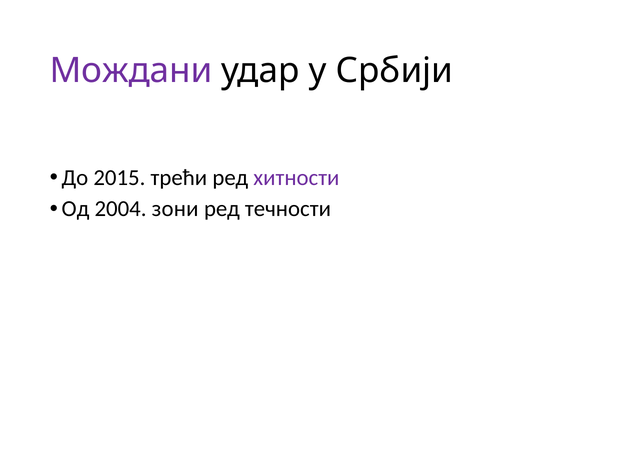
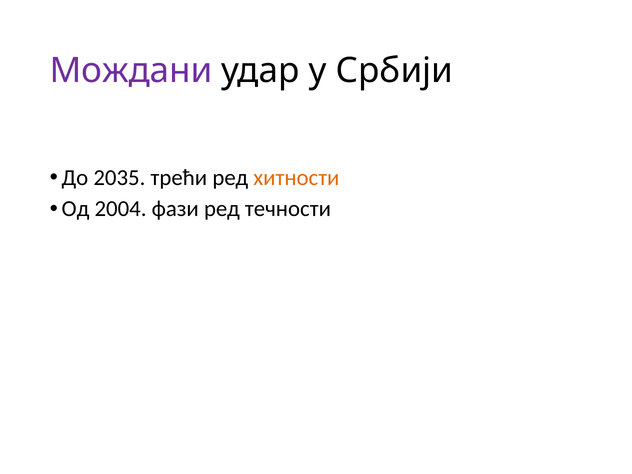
2015: 2015 -> 2035 (119, 178)
хитности colour: purple -> orange (296, 178)
зони: зони -> фази (175, 209)
